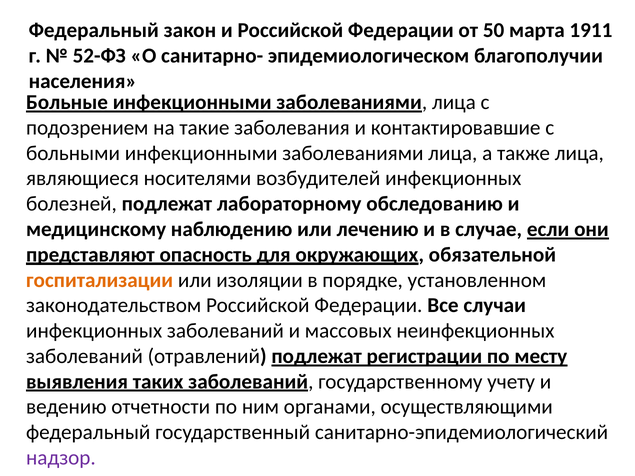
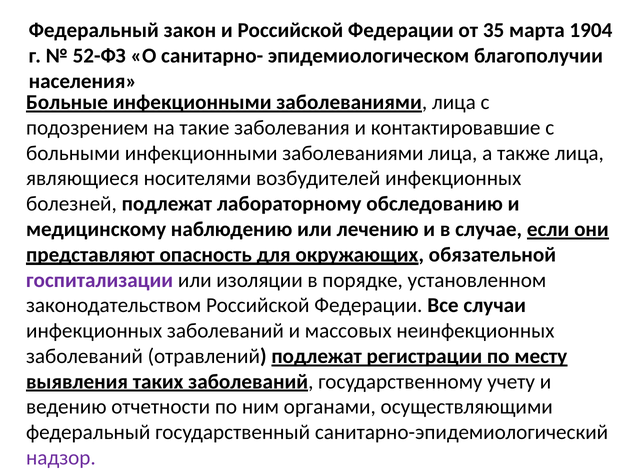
50: 50 -> 35 (494, 30)
1911: 1911 -> 1904 (591, 30)
госпитализации colour: orange -> purple (100, 280)
